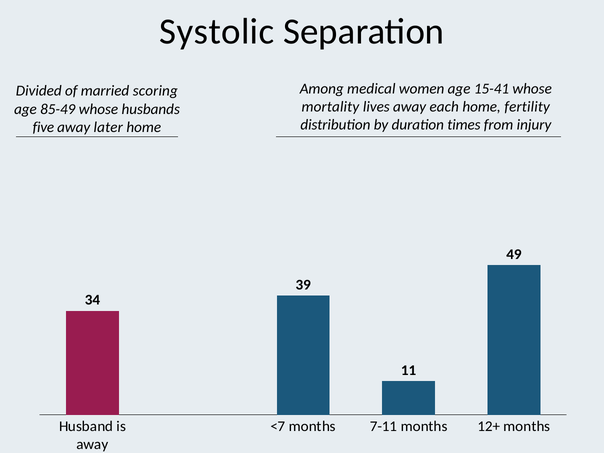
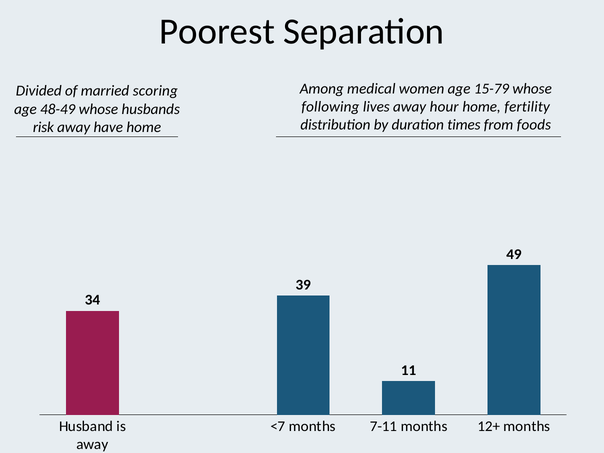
Systolic: Systolic -> Poorest (217, 32)
15-41: 15-41 -> 15-79 (491, 89)
mortality: mortality -> following (330, 107)
each: each -> hour (444, 107)
85-49: 85-49 -> 48-49 (58, 109)
injury: injury -> foods (534, 125)
five: five -> risk (43, 127)
later: later -> have (108, 127)
